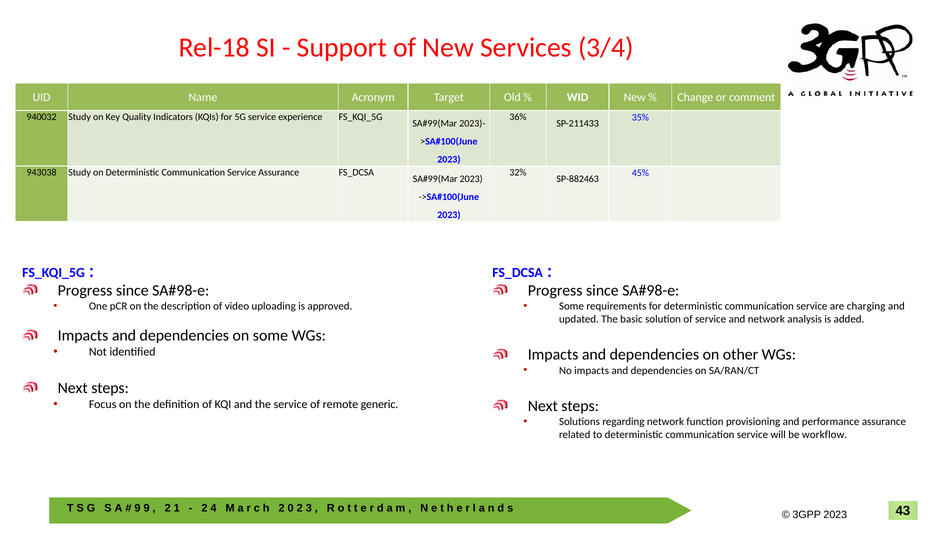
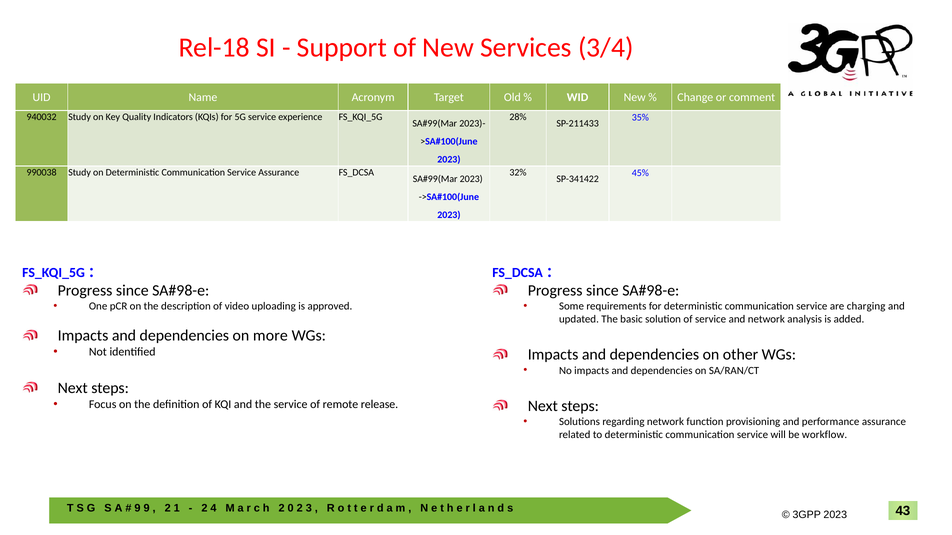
36%: 36% -> 28% (518, 117)
943038: 943038 -> 990038 (42, 173)
SP-882463: SP-882463 -> SP-341422 (578, 179)
on some: some -> more (270, 336)
generic: generic -> release (379, 405)
